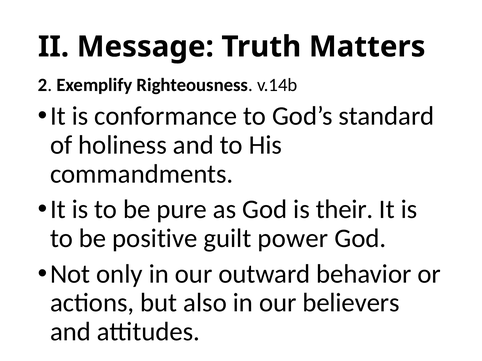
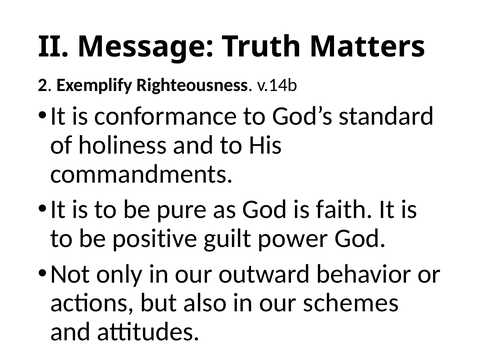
their: their -> faith (344, 210)
believers: believers -> schemes (351, 303)
